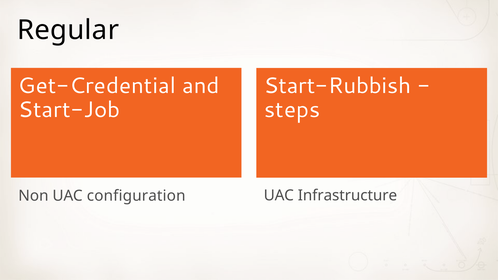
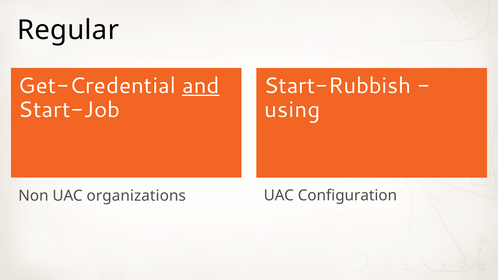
and underline: none -> present (201, 86)
steps: steps -> using (292, 110)
Infrastructure: Infrastructure -> Configuration (347, 195)
configuration: configuration -> organizations (136, 196)
